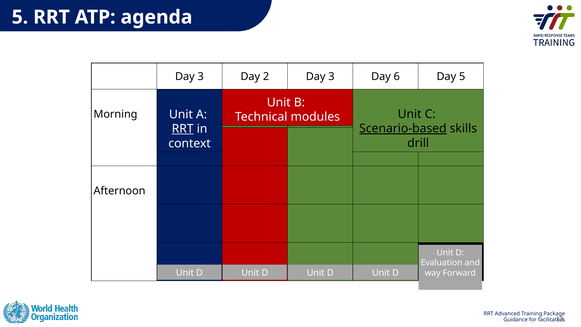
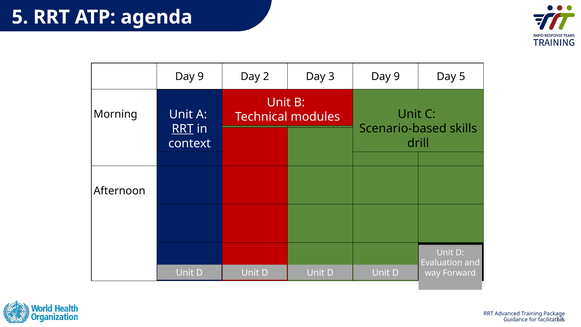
3: 3 -> 9 (201, 77)
3 Day 6: 6 -> 9 (397, 77)
Scenario-based underline: present -> none (403, 129)
